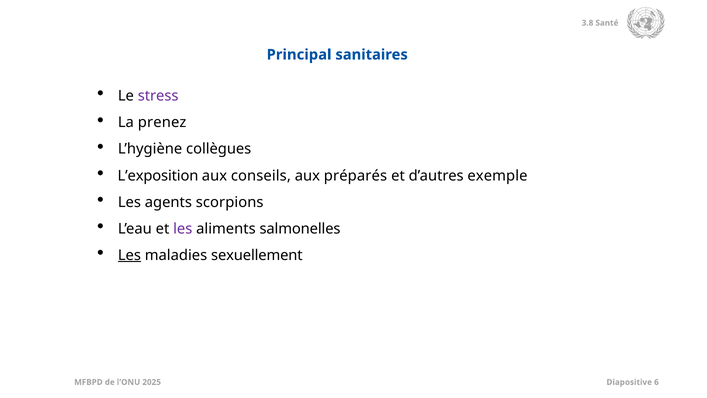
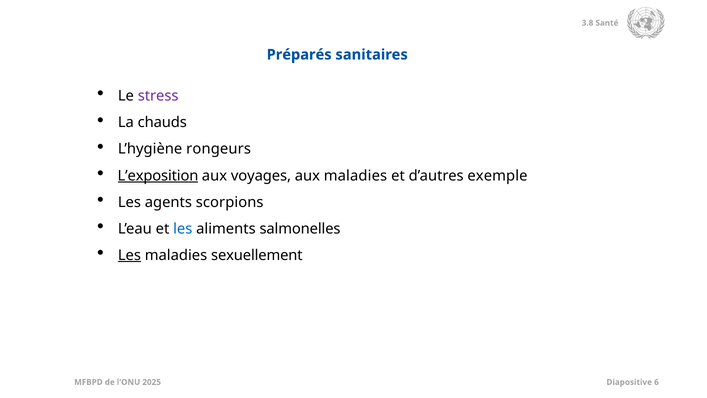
Principal: Principal -> Préparés (299, 55)
prenez: prenez -> chauds (162, 122)
collègues: collègues -> rongeurs (219, 149)
L’exposition underline: none -> present (158, 176)
conseils: conseils -> voyages (261, 176)
aux préparés: préparés -> maladies (355, 176)
les colour: purple -> blue (183, 229)
